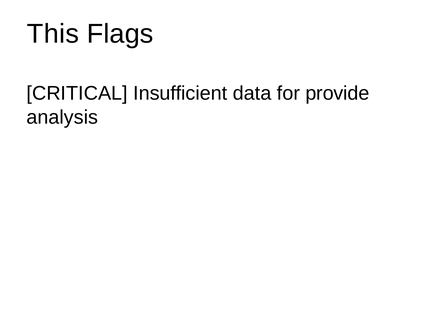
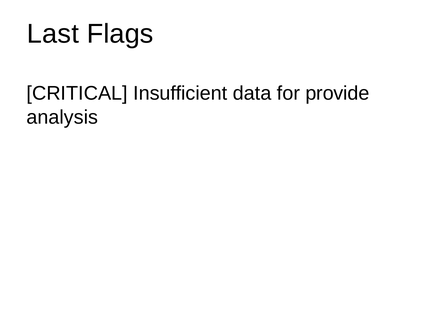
This: This -> Last (53, 34)
